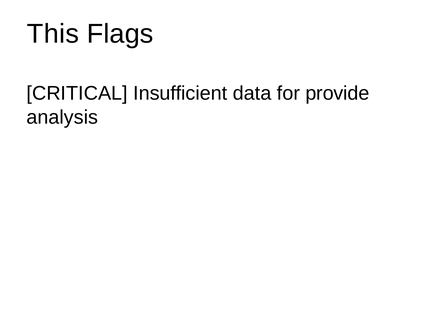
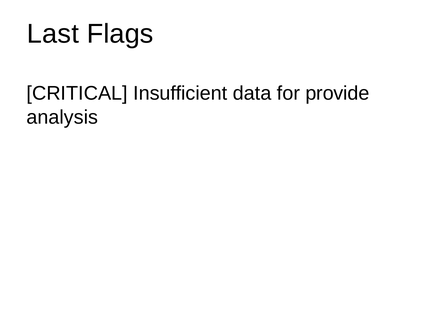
This: This -> Last (53, 34)
